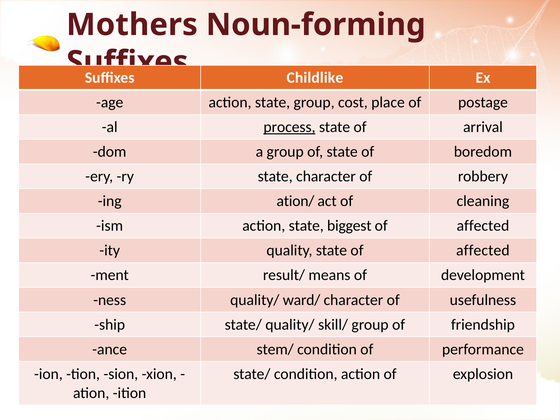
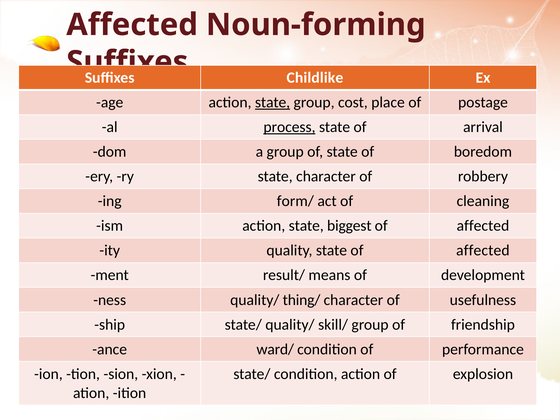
Mothers: Mothers -> Affected (132, 25)
state underline: none -> present (273, 102)
ation/: ation/ -> form/ (295, 201)
ward/: ward/ -> thing/ (302, 300)
stem/: stem/ -> ward/ (275, 349)
